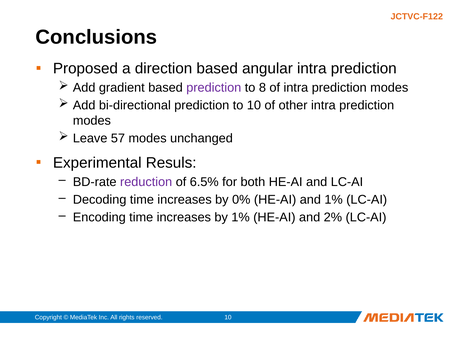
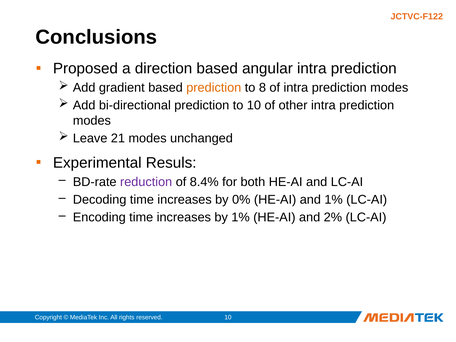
prediction colour: purple -> orange (214, 88)
57: 57 -> 21 (118, 138)
6.5%: 6.5% -> 8.4% (204, 182)
